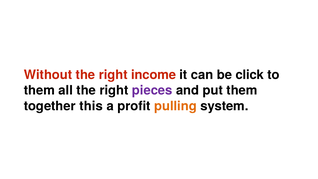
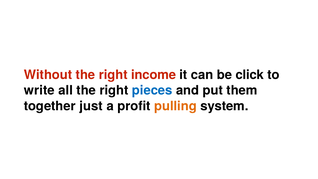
them: them -> write (39, 90)
pieces colour: purple -> blue (152, 90)
this: this -> just (91, 106)
